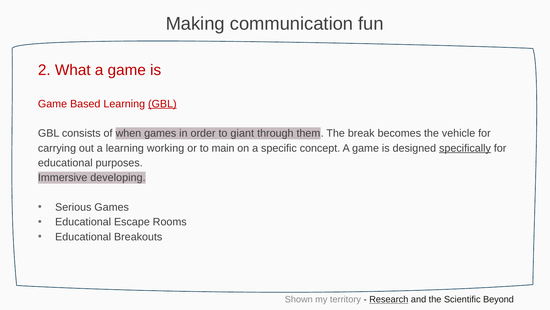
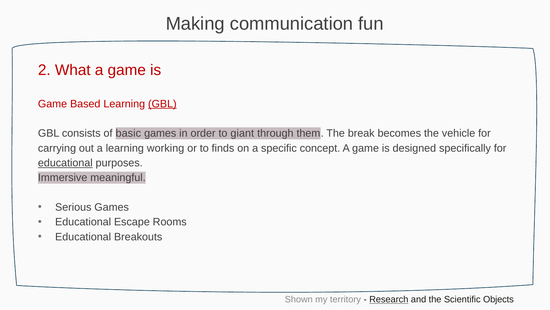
when: when -> basic (128, 133)
main: main -> finds (223, 148)
specifically underline: present -> none (465, 148)
educational underline: none -> present (65, 163)
developing: developing -> meaningful (118, 177)
Beyond: Beyond -> Objects (498, 299)
